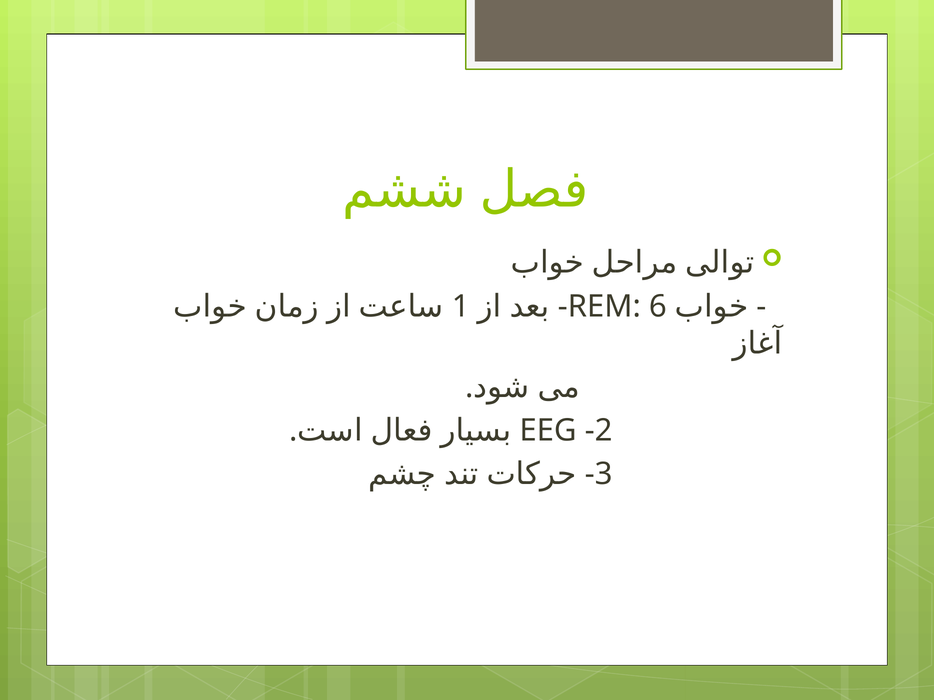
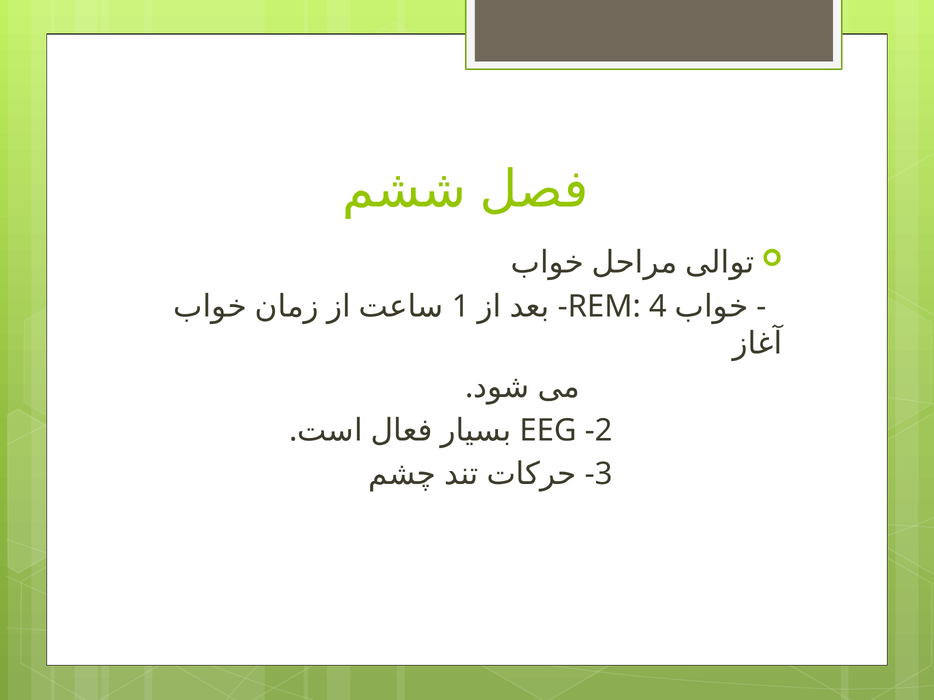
6: 6 -> 4 (658, 306)
